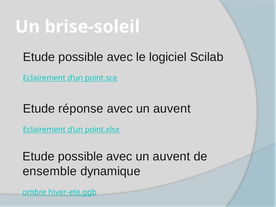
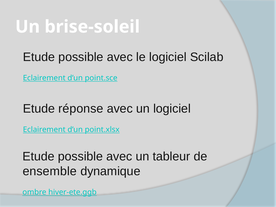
auvent: auvent -> logiciel (172, 109)
possible avec un auvent: auvent -> tableur (171, 157)
